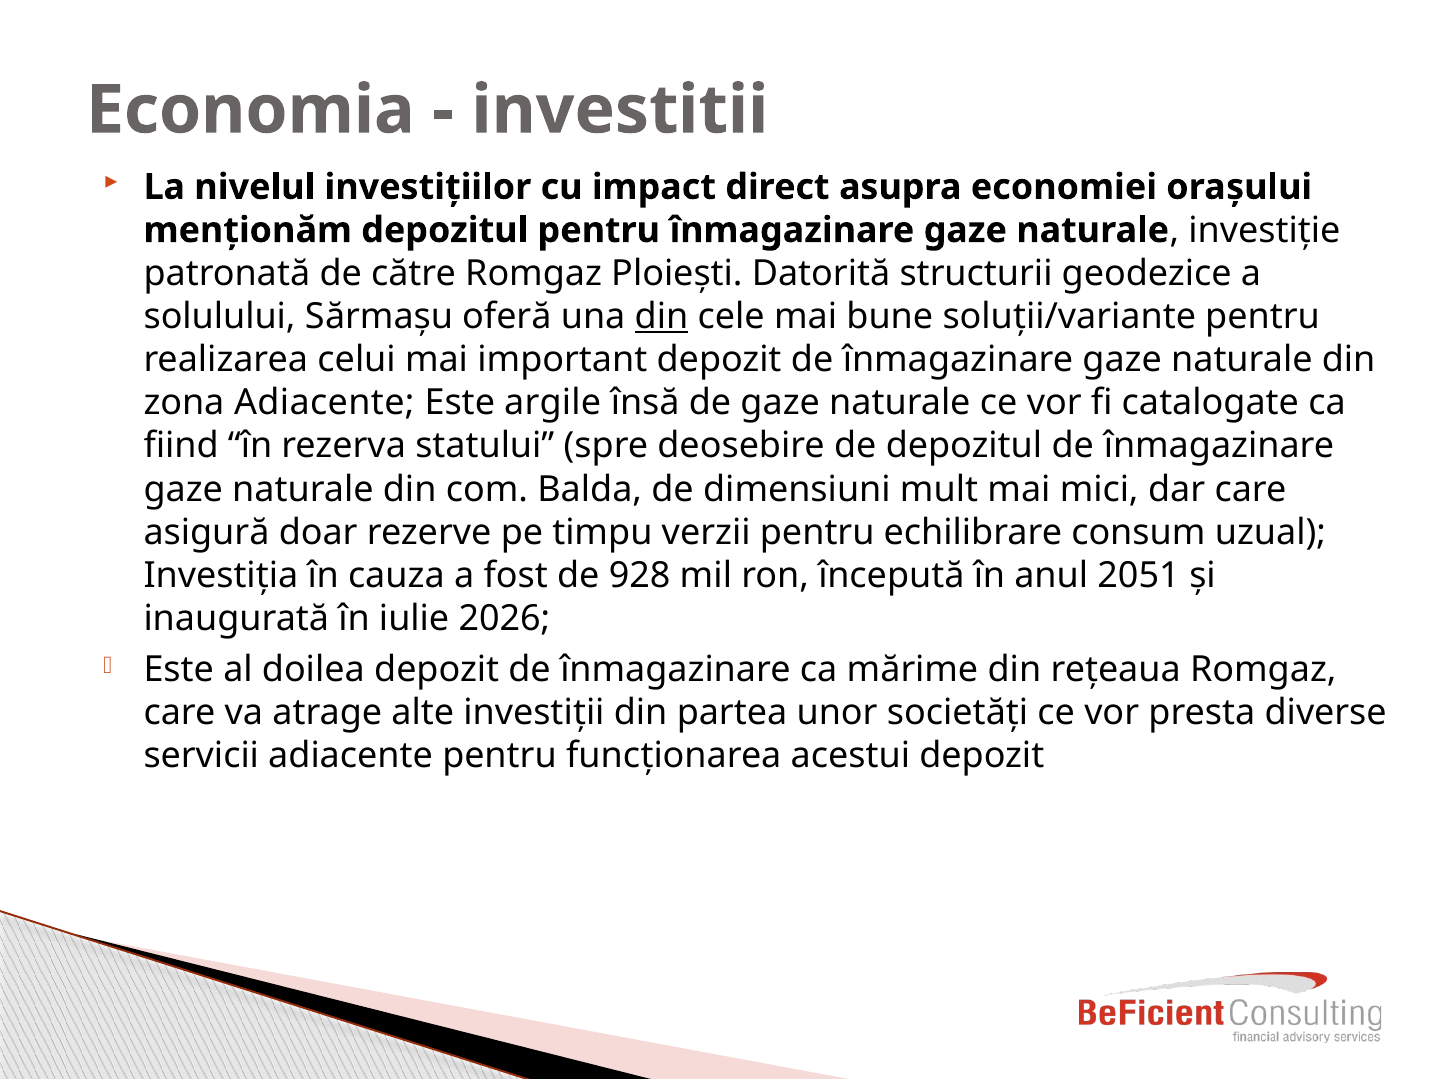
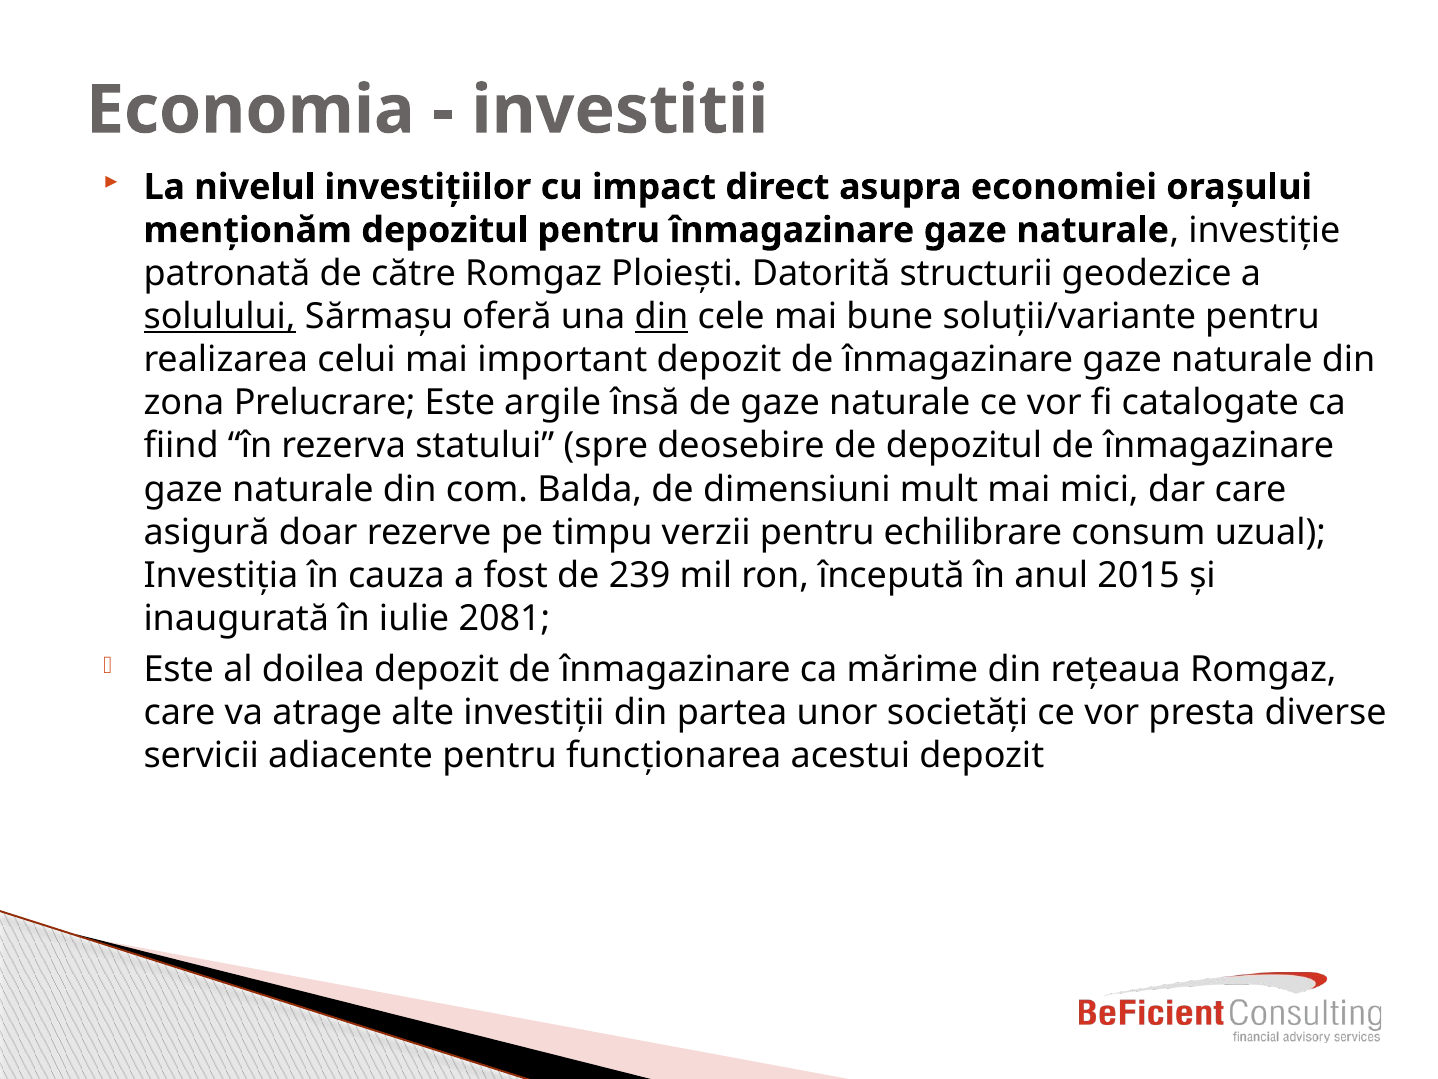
solulului underline: none -> present (220, 316)
zona Adiacente: Adiacente -> Prelucrare (325, 403)
928: 928 -> 239 (640, 575)
2051: 2051 -> 2015 (1139, 575)
2026: 2026 -> 2081 (504, 618)
